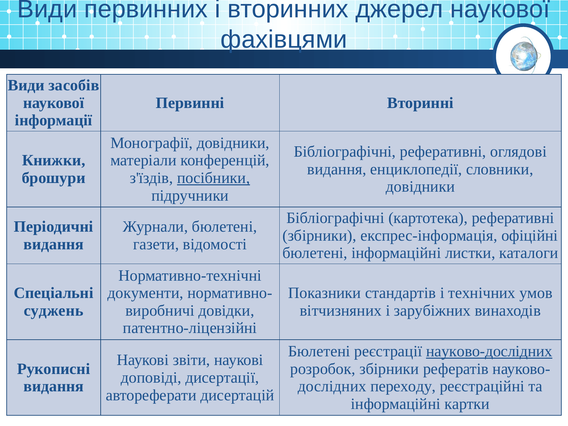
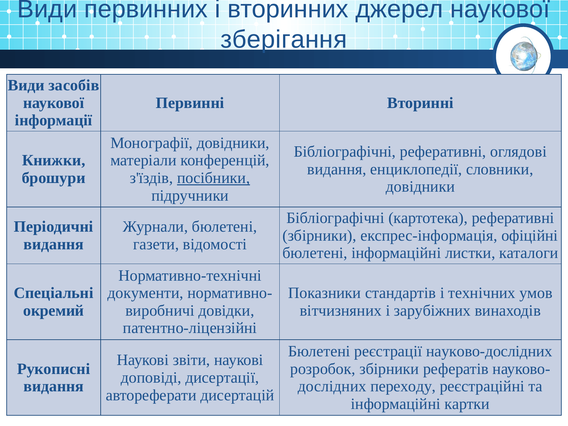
фахівцями: фахівцями -> зберігання (284, 39)
суджень: суджень -> окремий (54, 311)
науково-дослідних underline: present -> none (489, 351)
